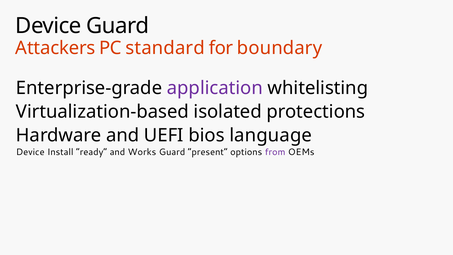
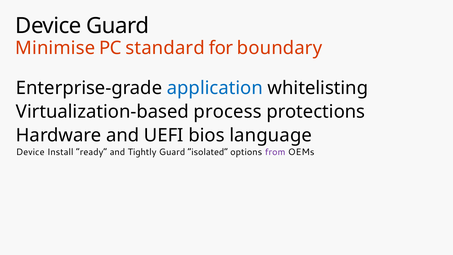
Attackers: Attackers -> Minimise (55, 48)
application colour: purple -> blue (215, 88)
isolated: isolated -> process (228, 112)
Works: Works -> Tightly (142, 152)
present: present -> isolated (208, 152)
